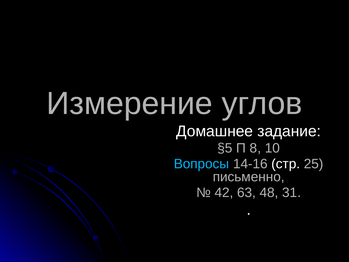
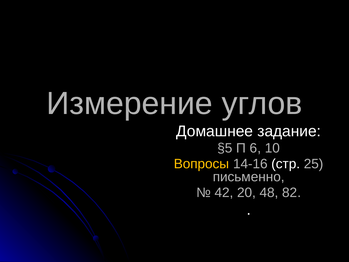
8: 8 -> 6 (255, 148)
Вопросы colour: light blue -> yellow (202, 164)
63: 63 -> 20 (246, 192)
31: 31 -> 82 (292, 192)
